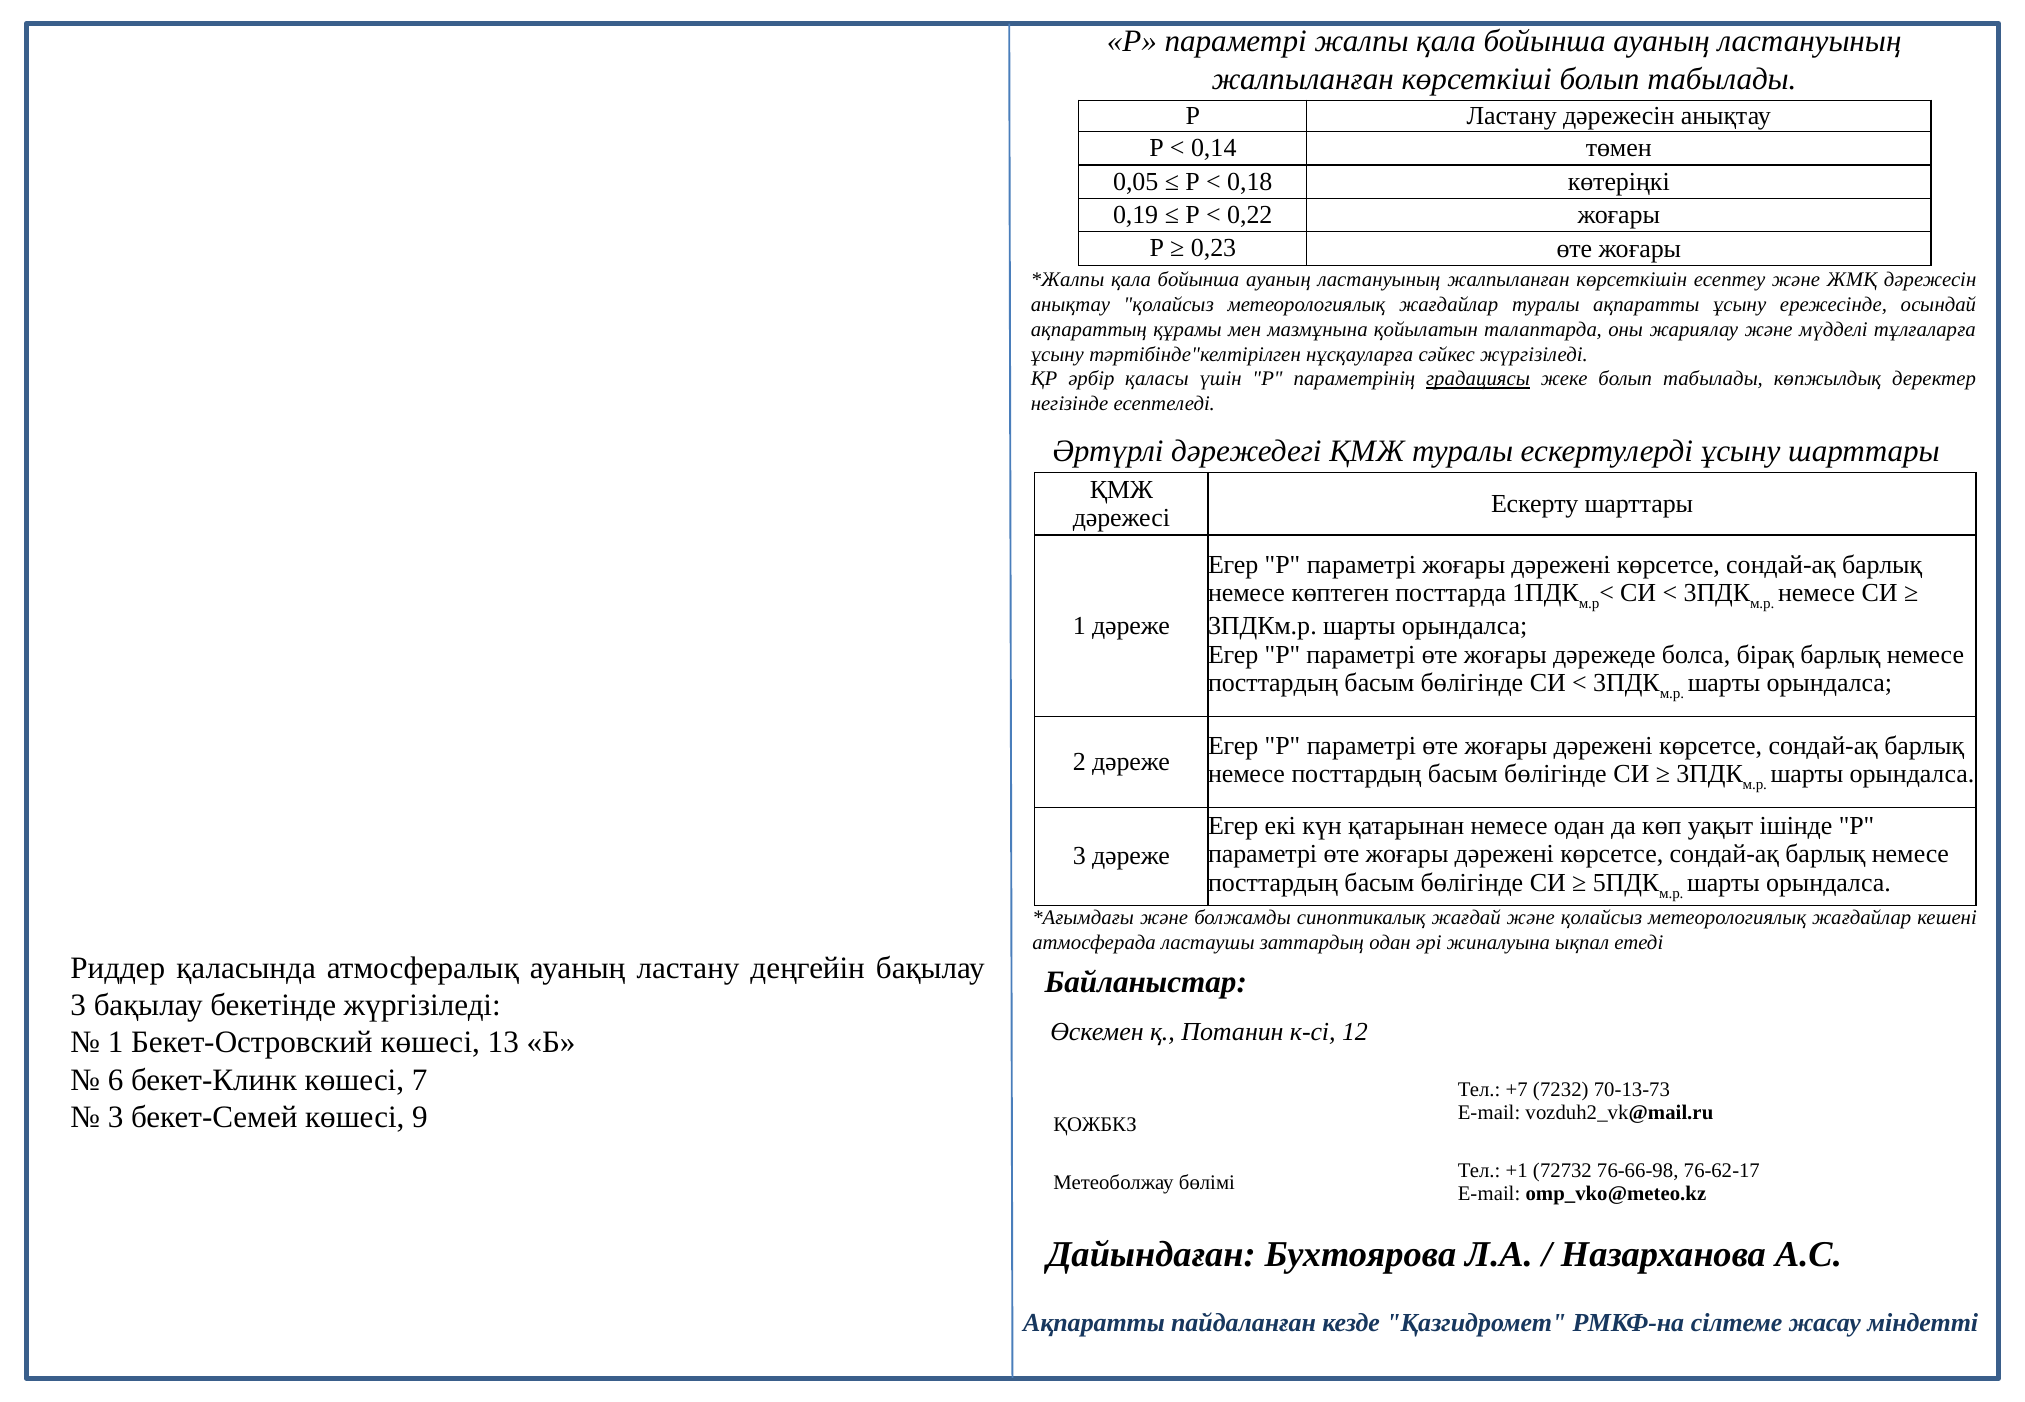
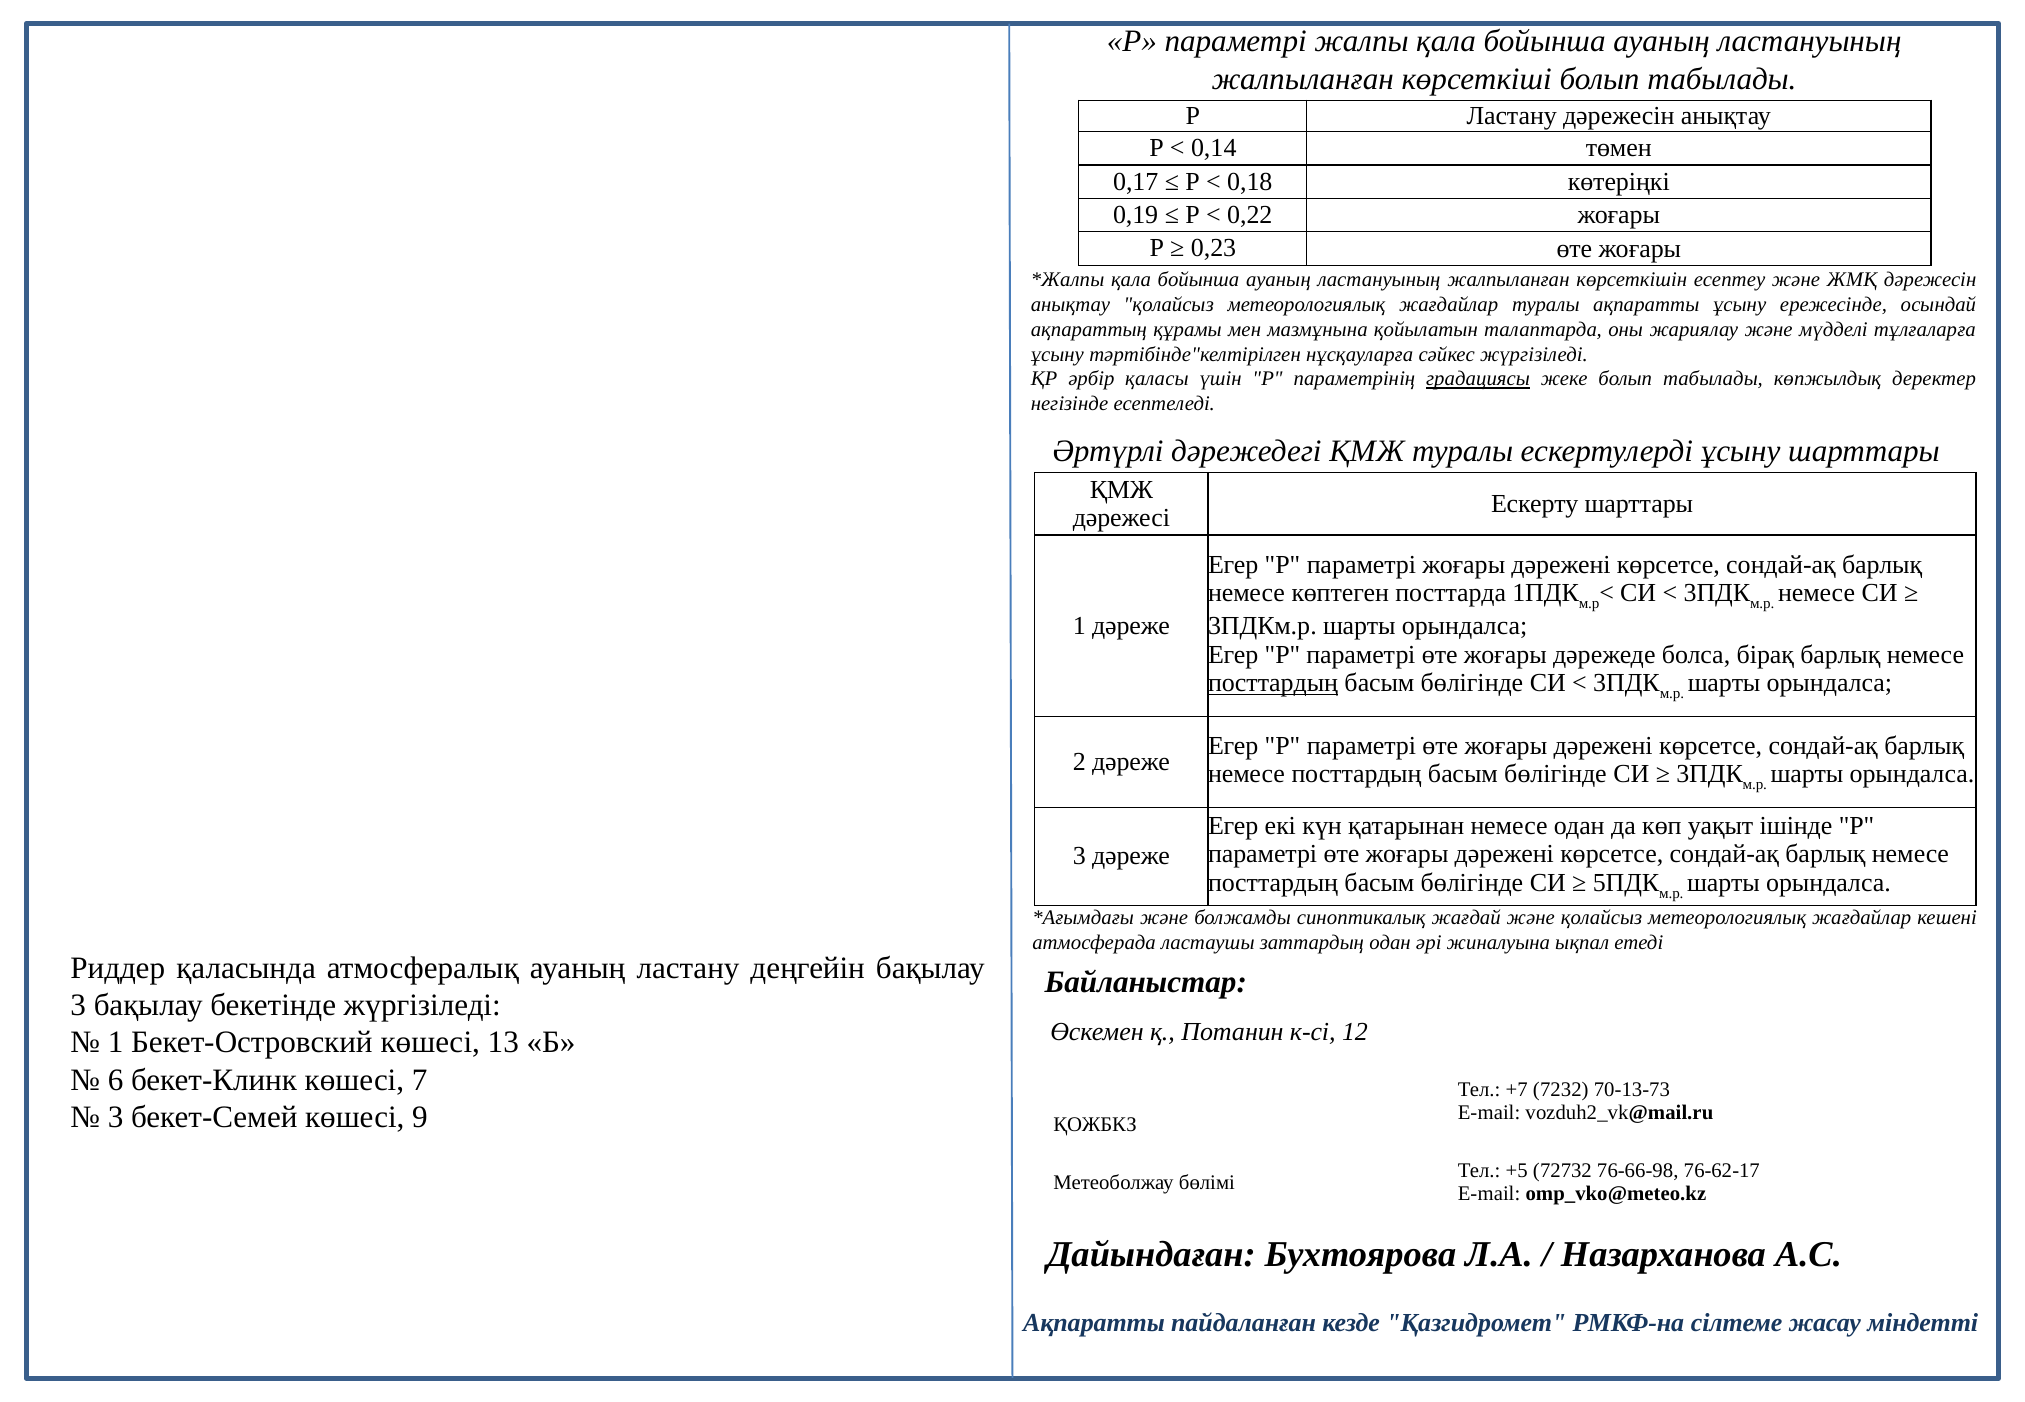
0,05: 0,05 -> 0,17 (1136, 181)
посттардың underline: none -> present (1273, 683)
+1: +1 -> +5 (1517, 1171)
